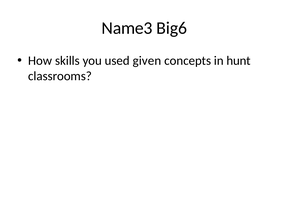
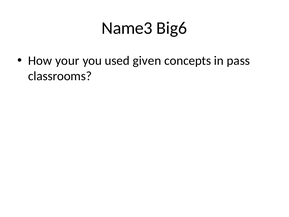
skills: skills -> your (67, 61)
hunt: hunt -> pass (238, 61)
